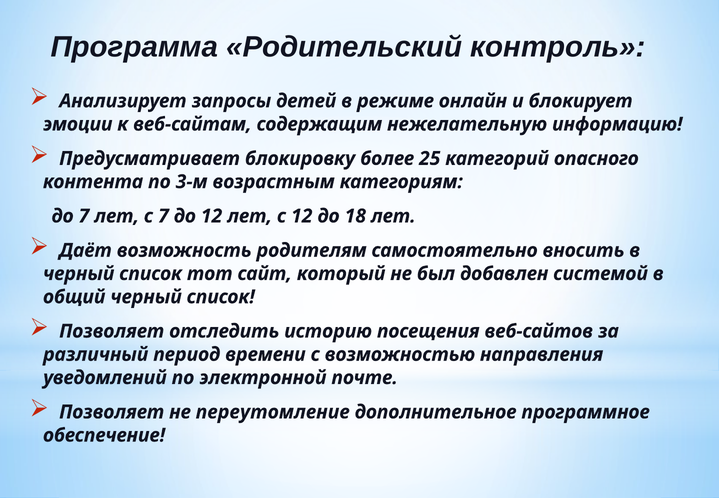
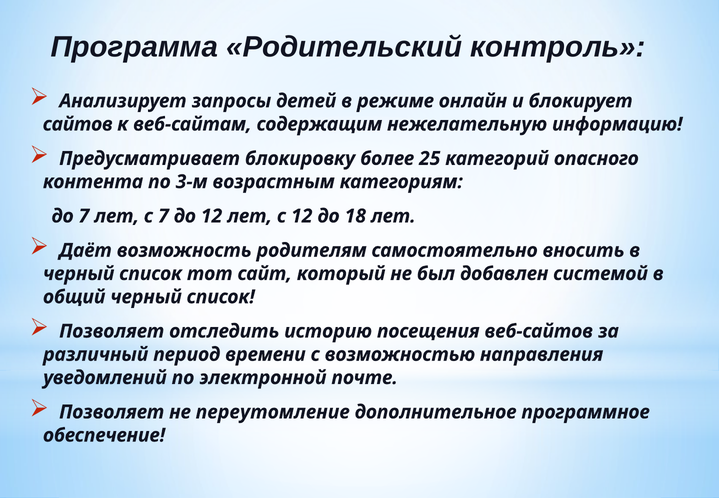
эмоции: эмоции -> сайтов (78, 124)
